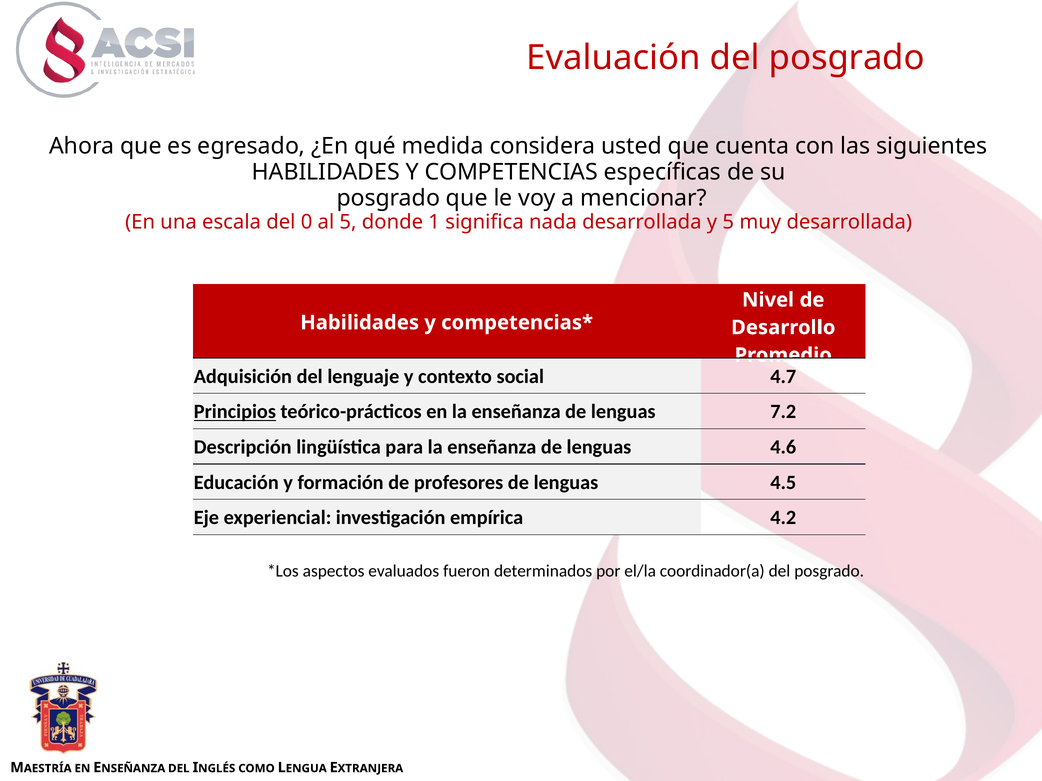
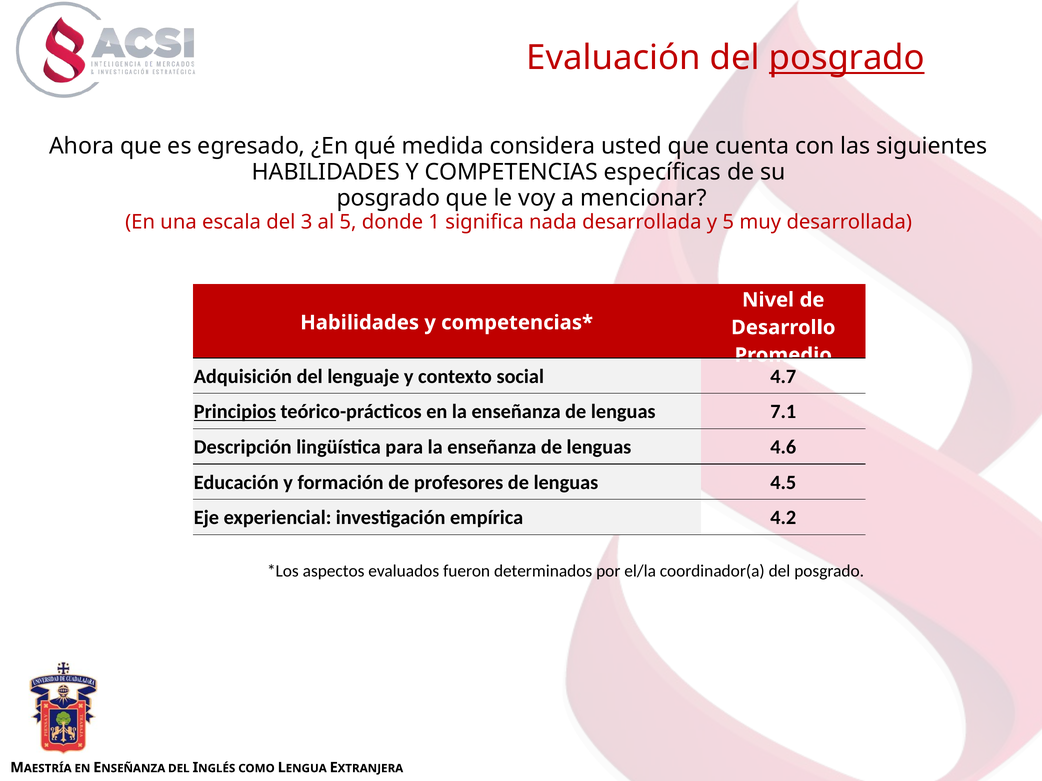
posgrado underline: none -> present (847, 58)
0: 0 -> 3 (307, 222)
7.2: 7.2 -> 7.1 (783, 412)
